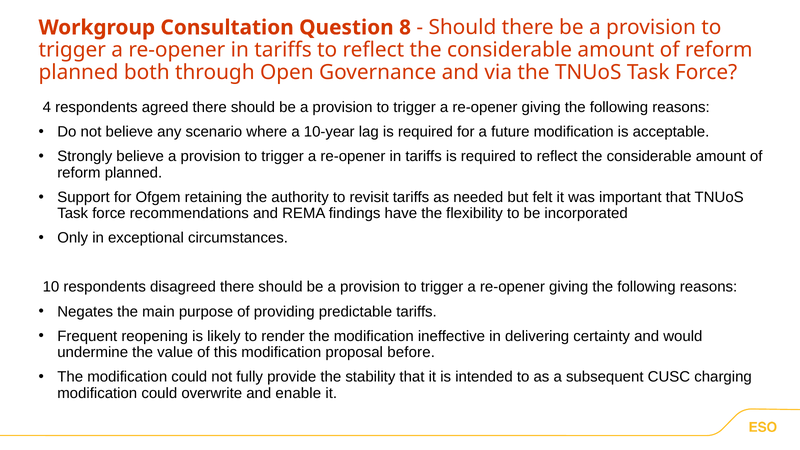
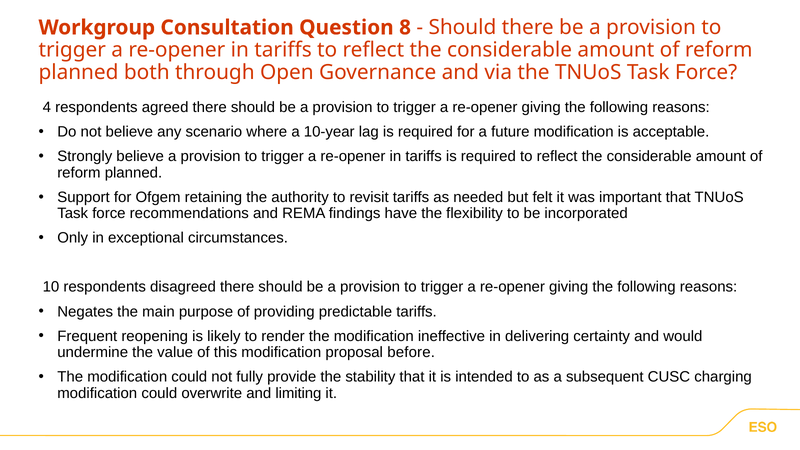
enable: enable -> limiting (298, 393)
